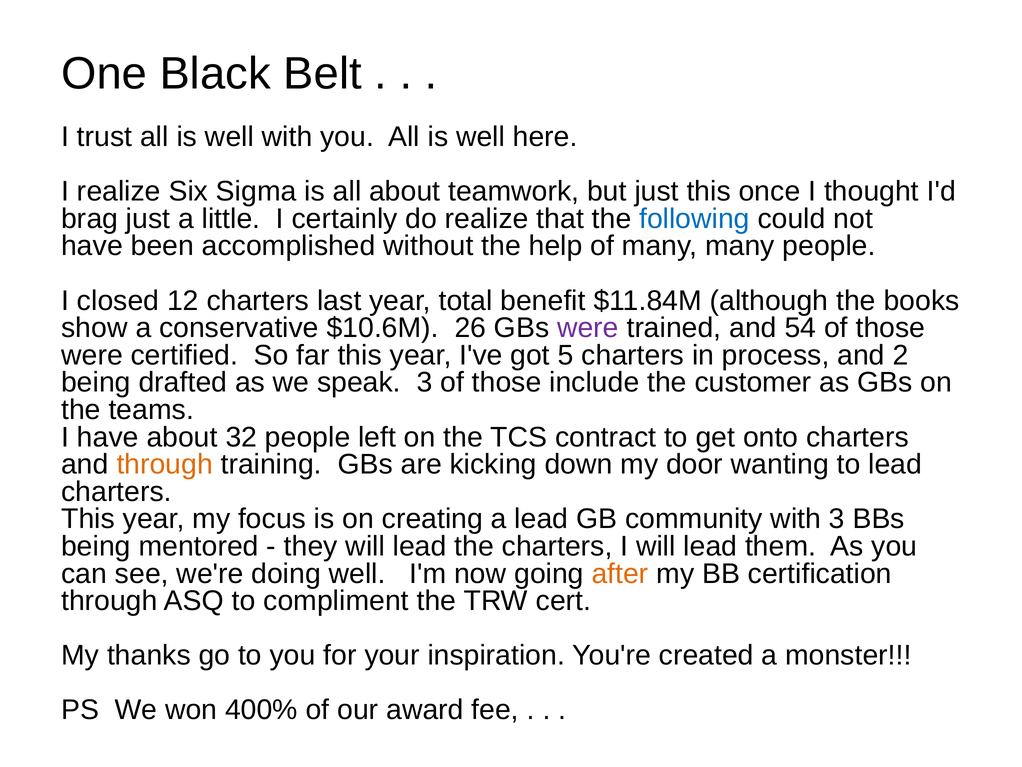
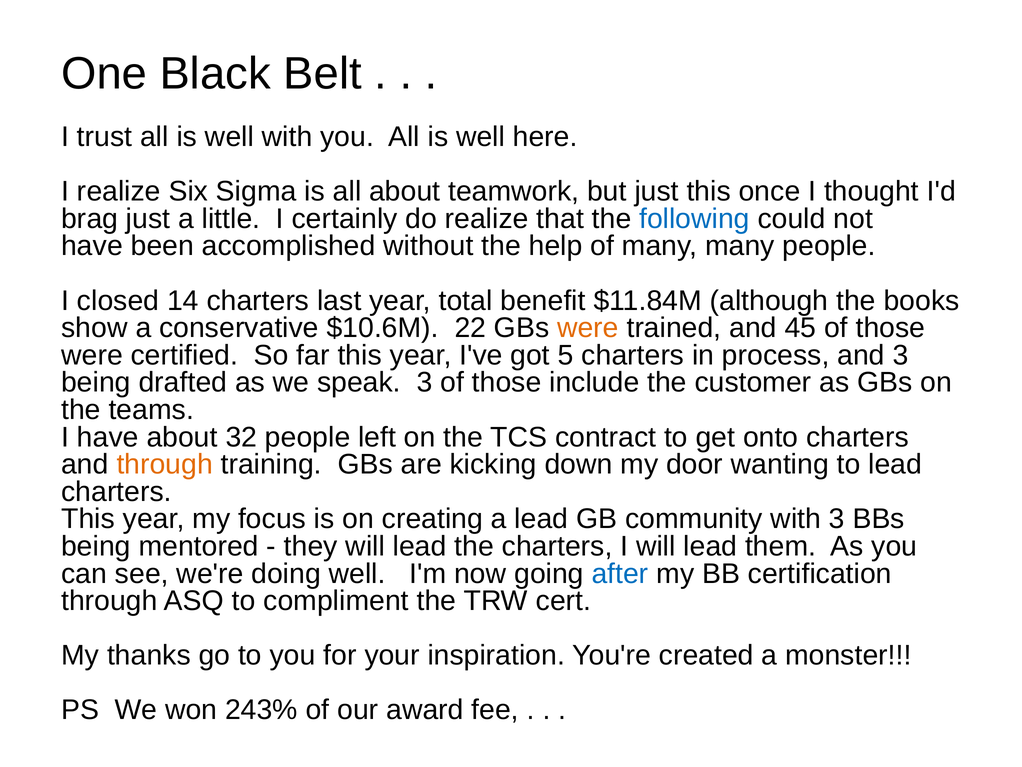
12: 12 -> 14 (183, 300)
26: 26 -> 22 (470, 328)
were colour: purple -> orange (588, 328)
54: 54 -> 45 (800, 328)
and 2: 2 -> 3 (900, 355)
after colour: orange -> blue (620, 573)
400%: 400% -> 243% (261, 710)
